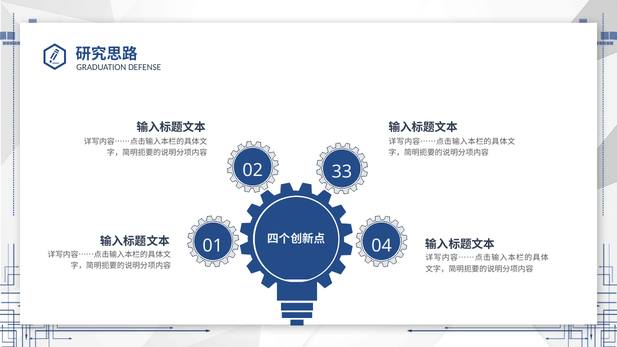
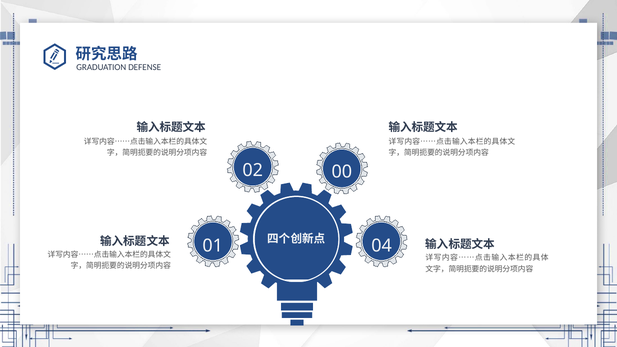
33: 33 -> 00 (342, 172)
